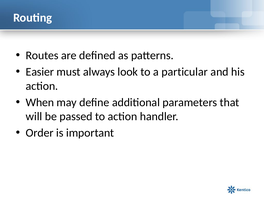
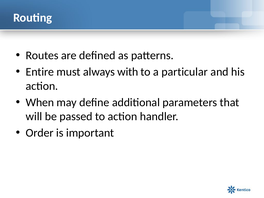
Easier: Easier -> Entire (40, 72)
look: look -> with (128, 72)
